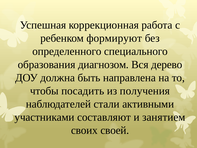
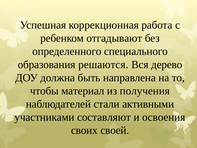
формируют: формируют -> отгадывают (114, 38)
диагнозом: диагнозом -> решаются (103, 64)
посадить: посадить -> материал (83, 91)
занятием: занятием -> освоения (164, 117)
